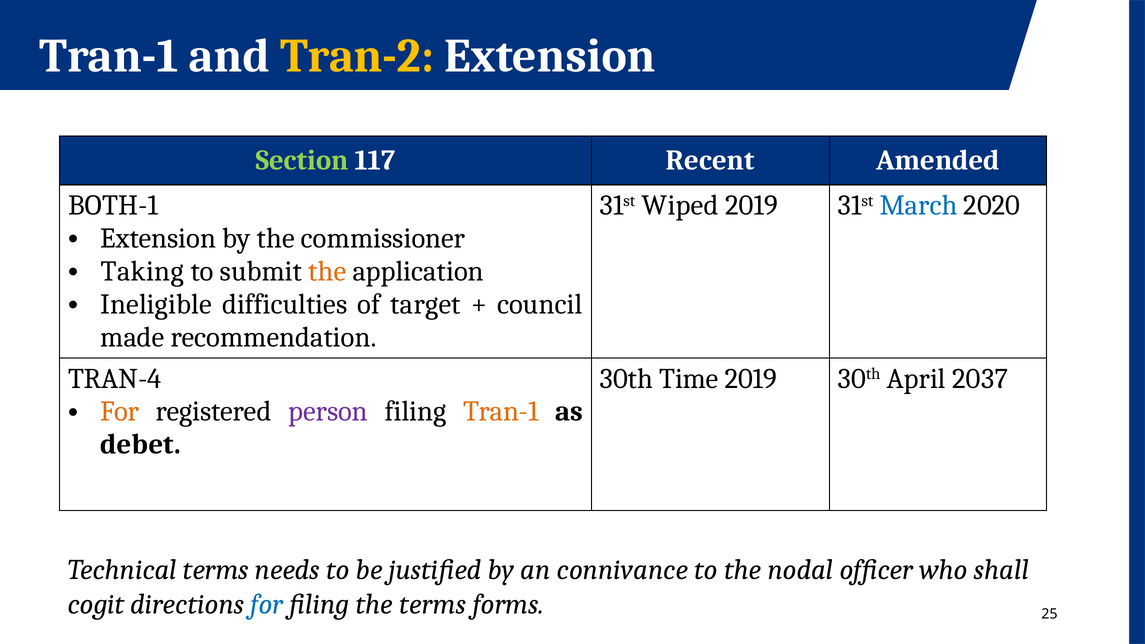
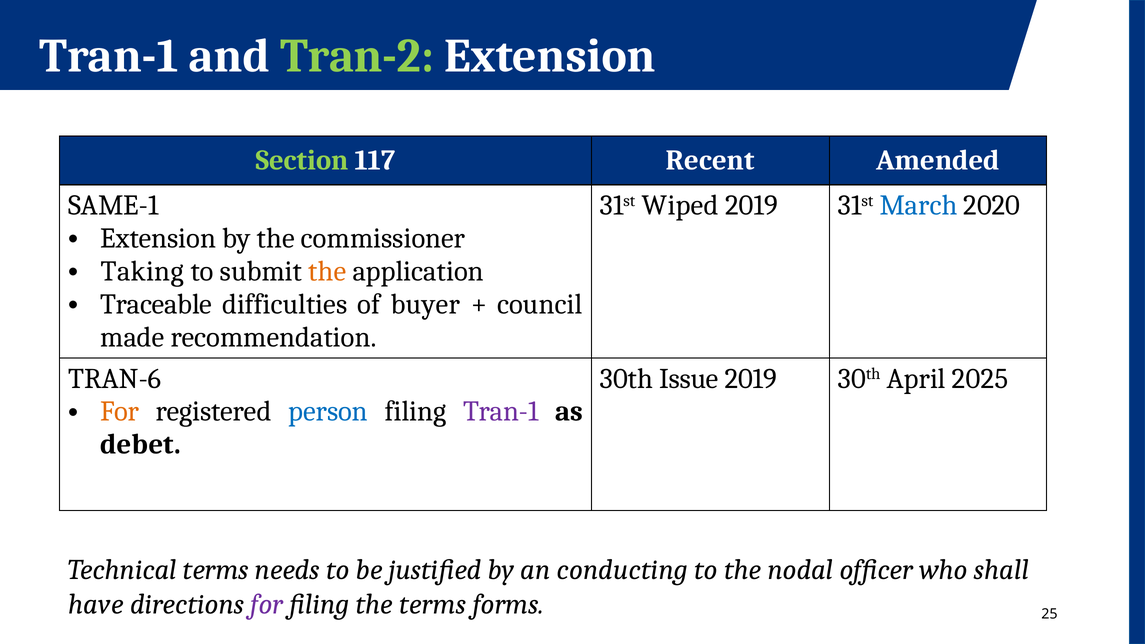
Tran-2 colour: yellow -> light green (357, 56)
BOTH-1: BOTH-1 -> SAME-1 (113, 205)
Ineligible: Ineligible -> Traceable (156, 304)
target: target -> buyer (426, 304)
TRAN-4: TRAN-4 -> TRAN-6 (115, 379)
Time: Time -> Issue (689, 379)
2037: 2037 -> 2025 (980, 379)
person colour: purple -> blue (328, 412)
Tran-1 colour: orange -> purple (501, 412)
connivance: connivance -> conducting (622, 570)
cogit: cogit -> have (96, 604)
for colour: blue -> purple (267, 604)
